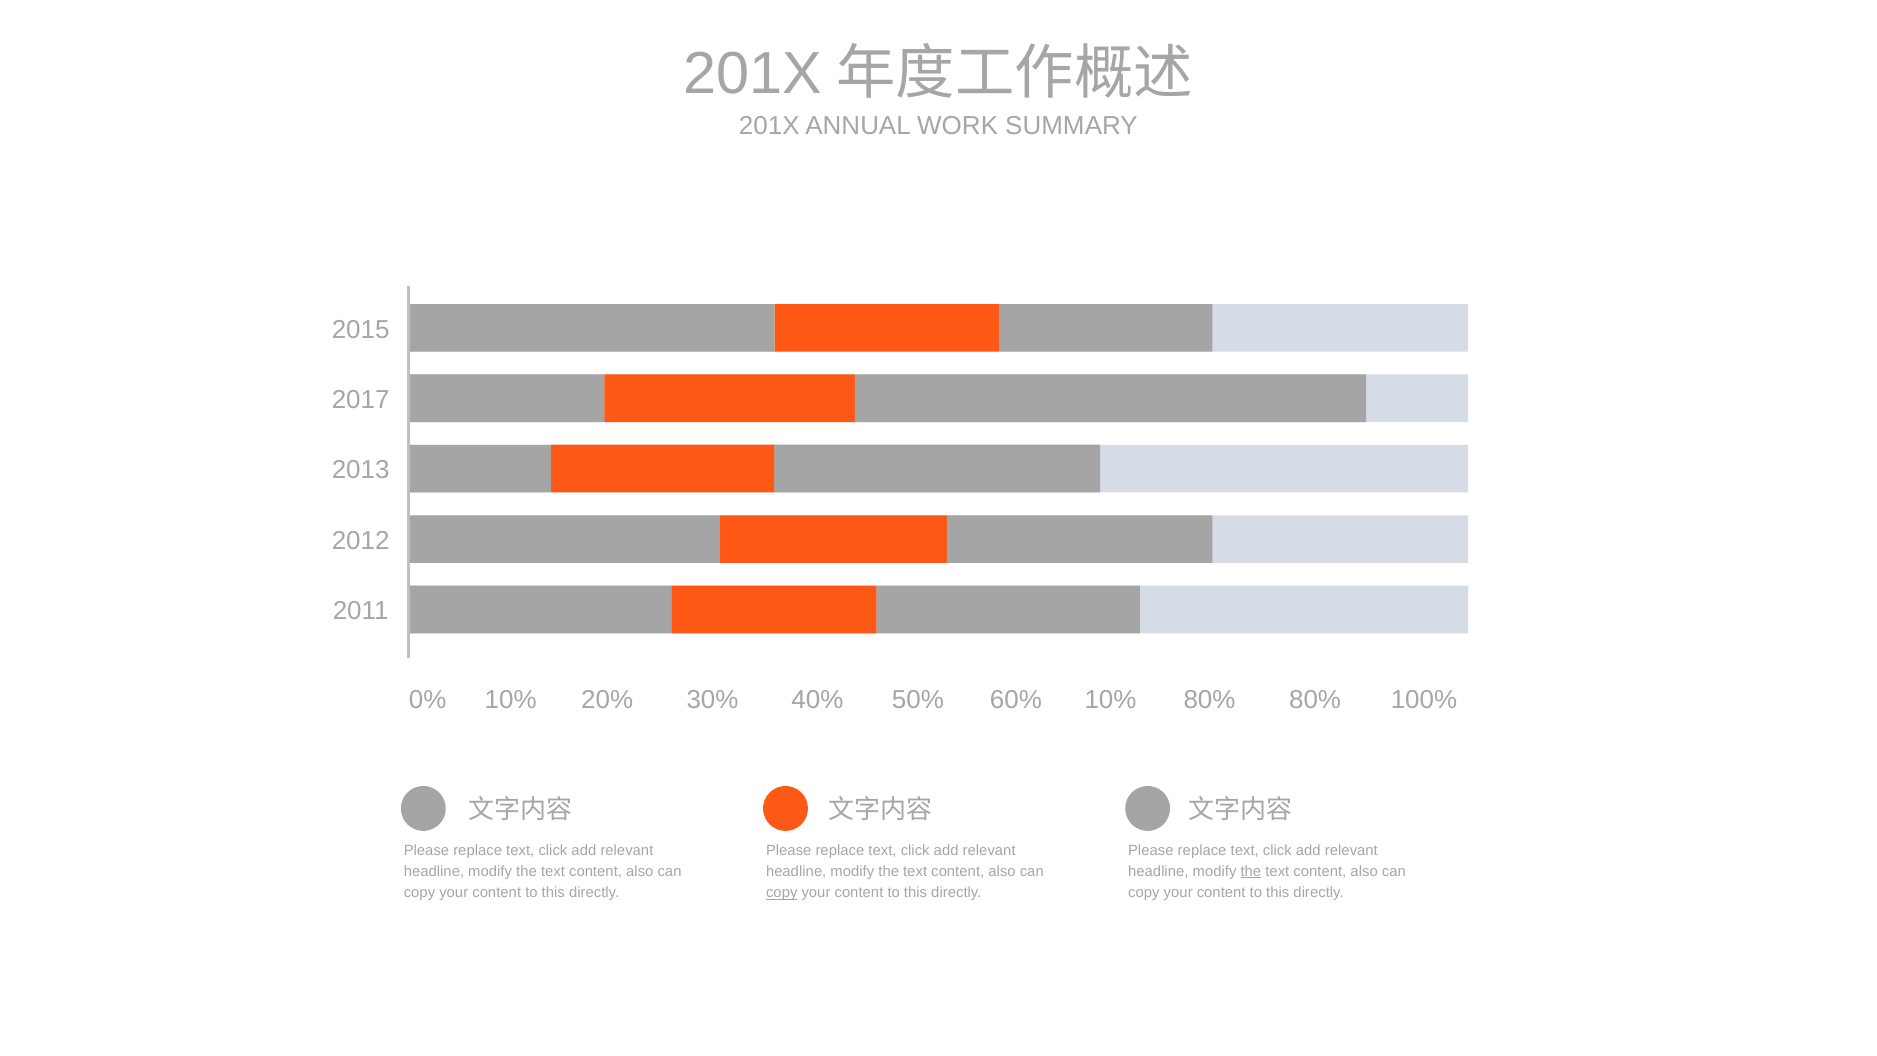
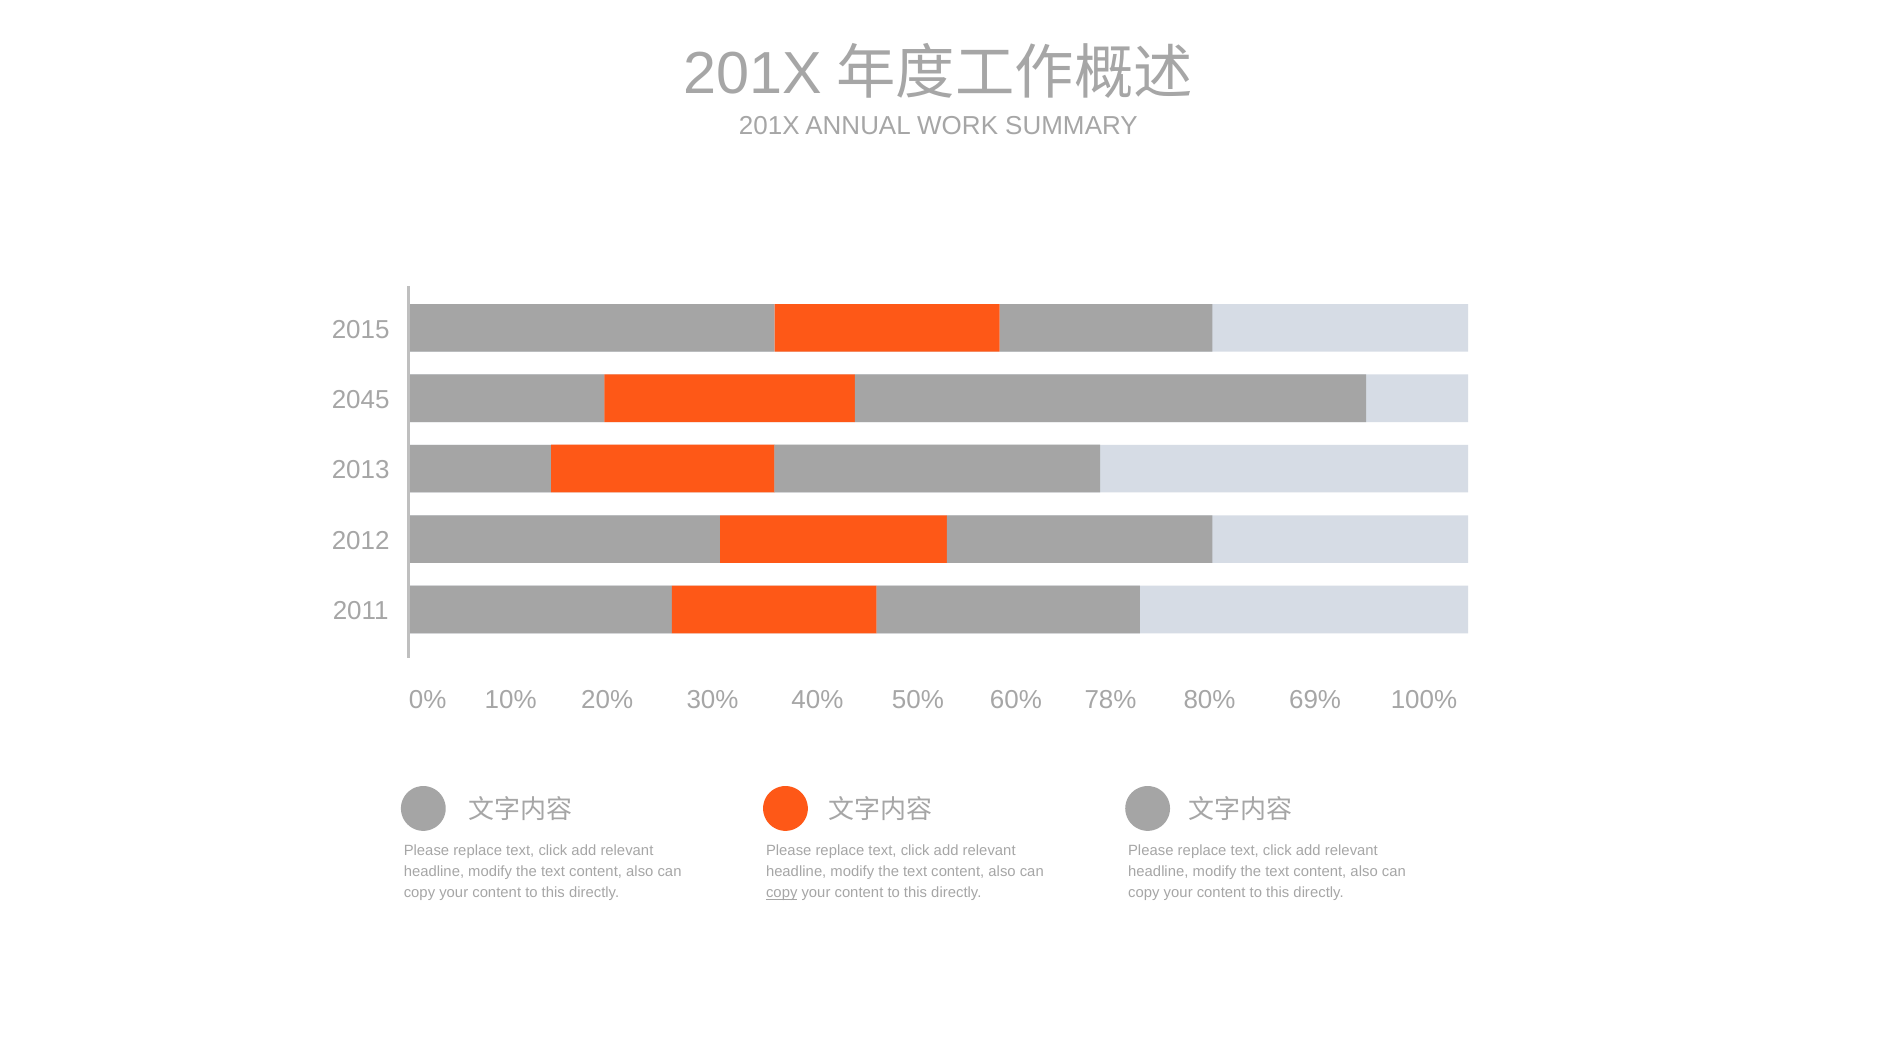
2017: 2017 -> 2045 (361, 400)
20% 10%: 10% -> 78% (1111, 700)
80% 80%: 80% -> 69% (1315, 700)
the underline: present -> none (1251, 871)
